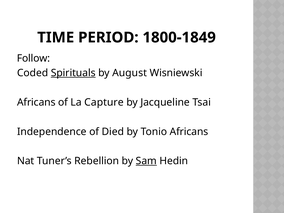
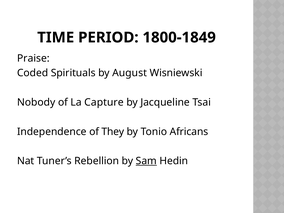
Follow: Follow -> Praise (33, 58)
Spirituals underline: present -> none (73, 73)
Africans: Africans -> Nobody (36, 102)
Died: Died -> They (113, 132)
